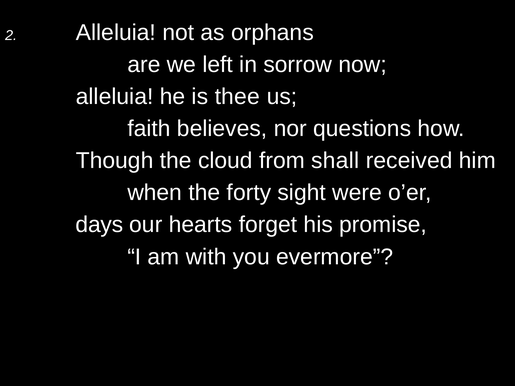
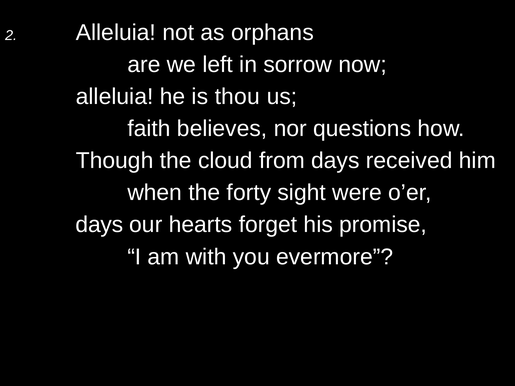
thee: thee -> thou (237, 97)
from shall: shall -> days (335, 161)
